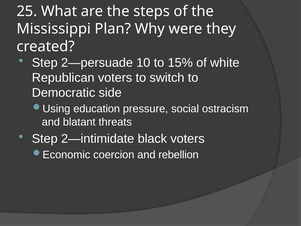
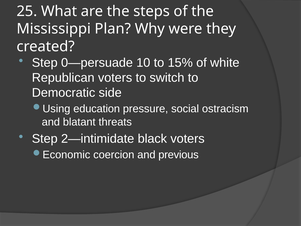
2—persuade: 2—persuade -> 0—persuade (97, 63)
rebellion: rebellion -> previous (179, 155)
